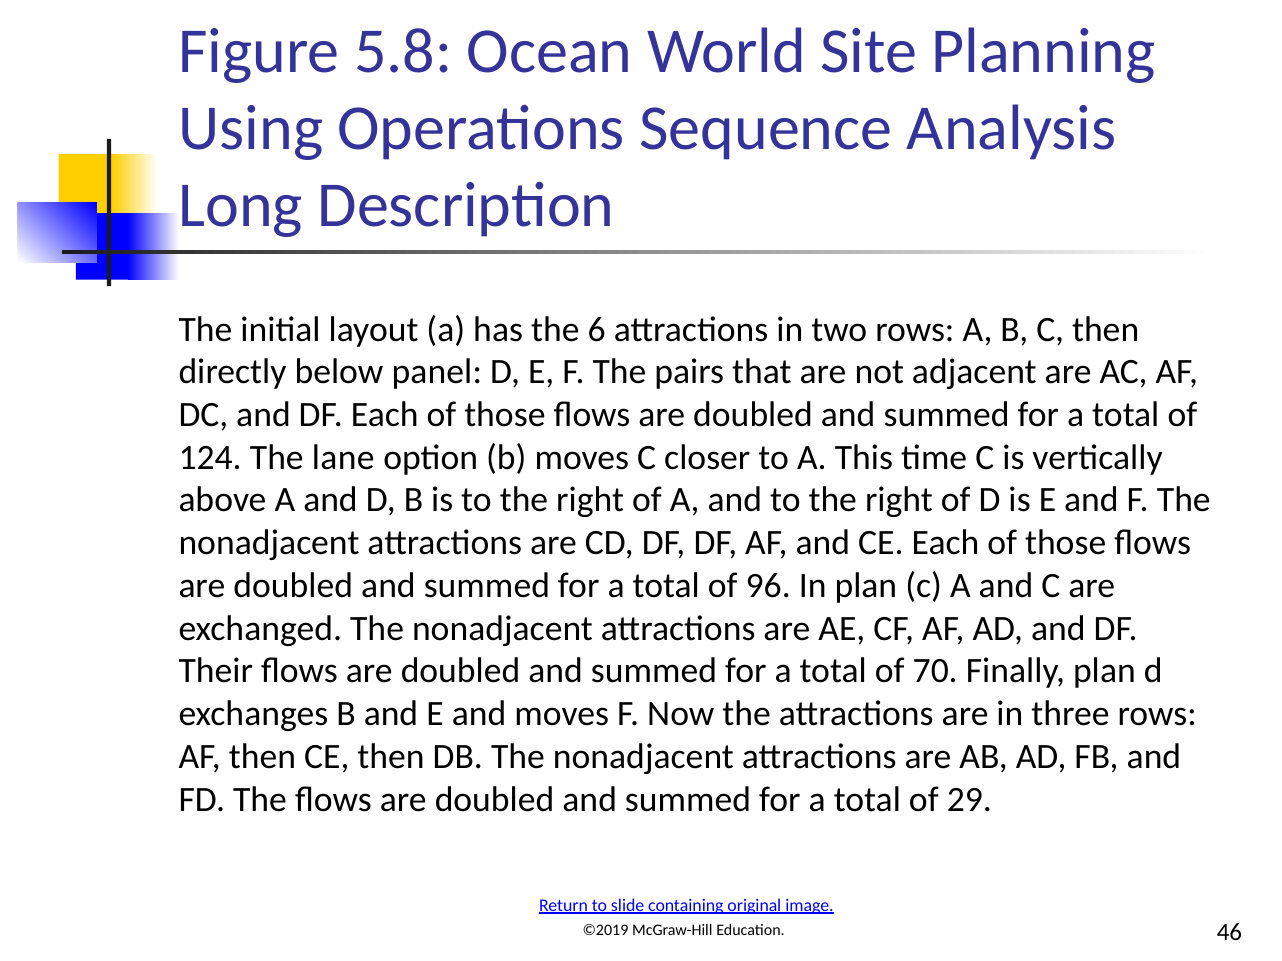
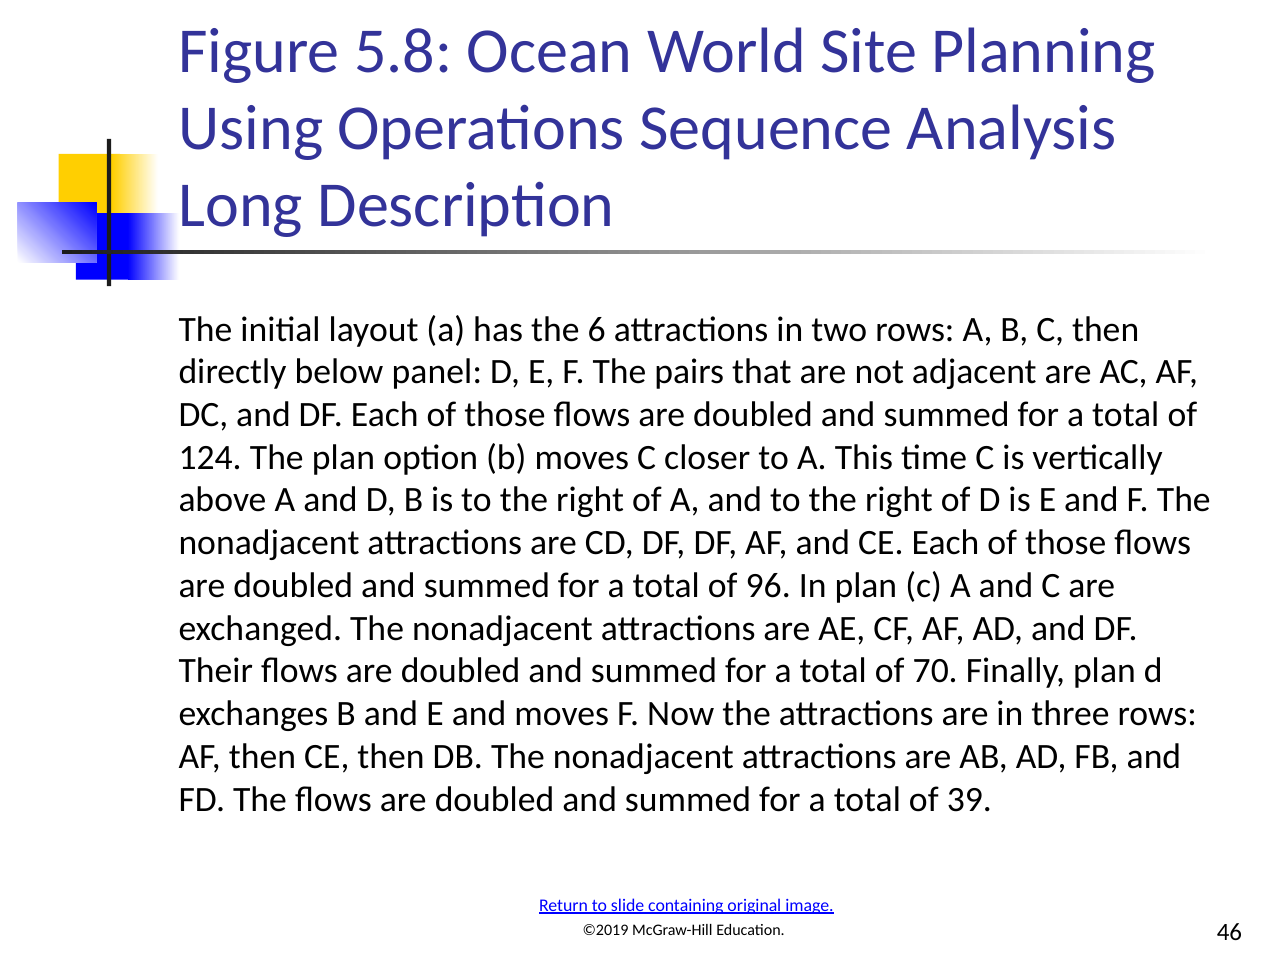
The lane: lane -> plan (343, 458)
29: 29 -> 39 (969, 800)
